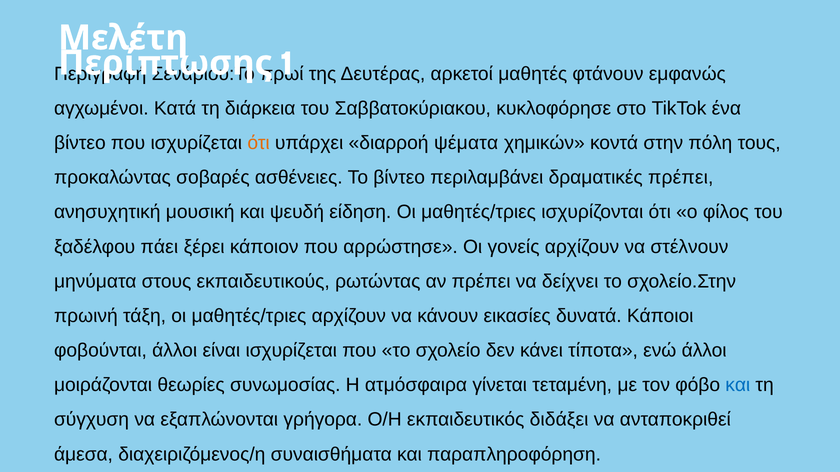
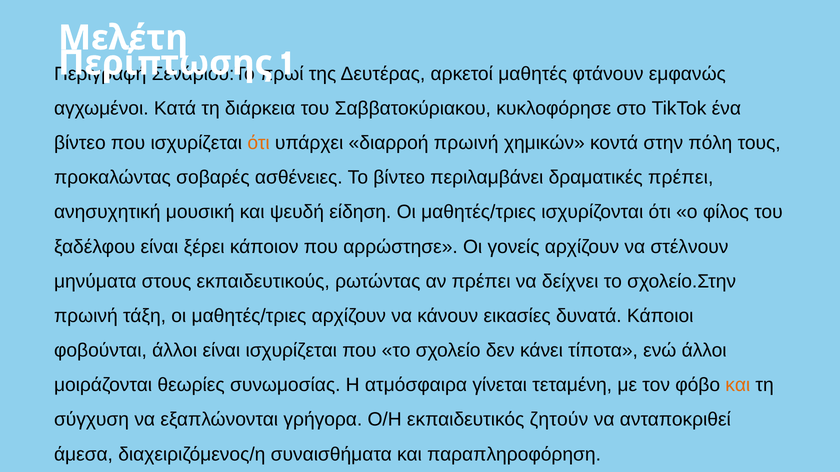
διαρροή ψέματα: ψέματα -> πρωινή (466, 143)
ξαδέλφου πάει: πάει -> είναι (159, 247)
και colour: blue -> orange (738, 385)
διδάξει: διδάξει -> ζητούν (559, 420)
